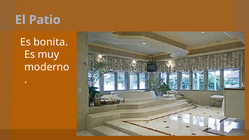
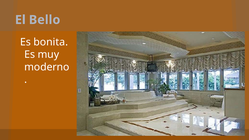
Patio: Patio -> Bello (45, 20)
